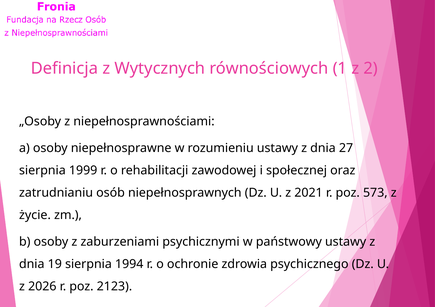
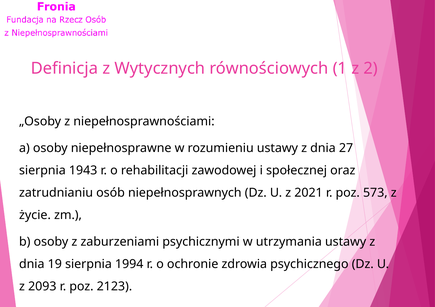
1999: 1999 -> 1943 (83, 171)
państwowy: państwowy -> utrzymania (289, 242)
2026: 2026 -> 2093 (42, 287)
